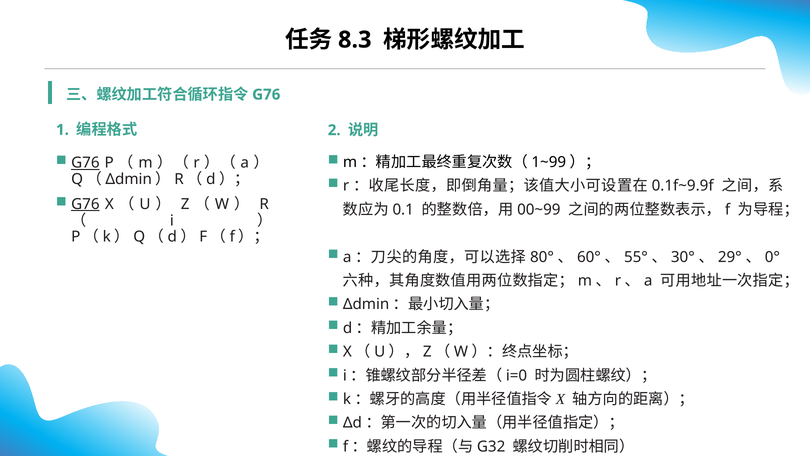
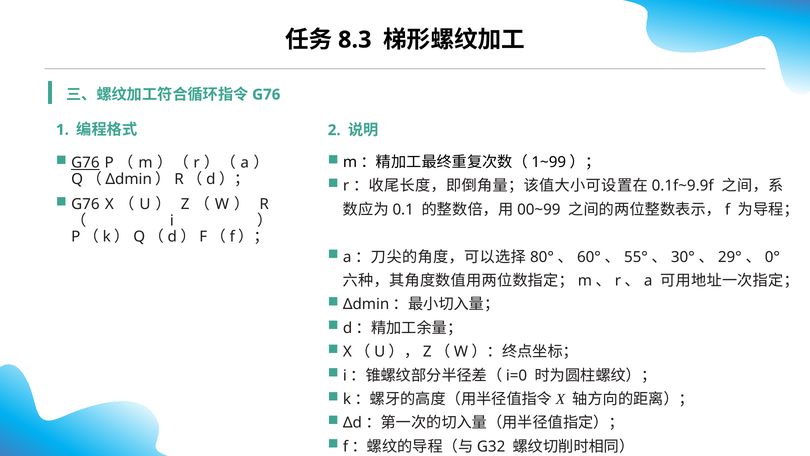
G76 underline: present -> none (85, 204)
